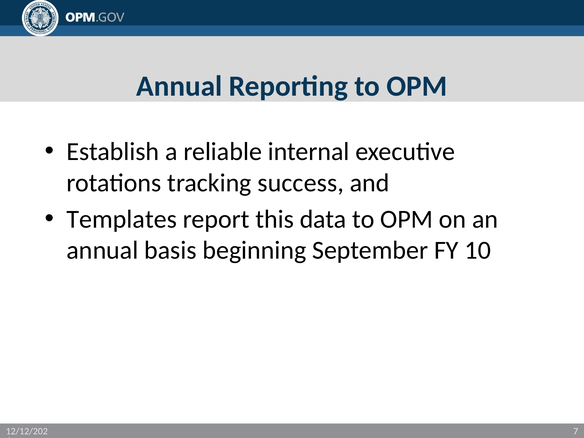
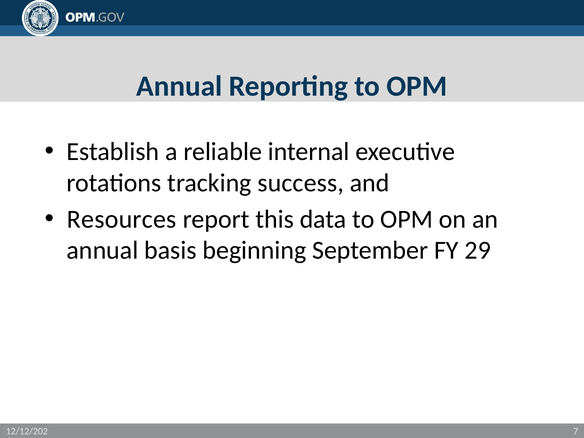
Templates: Templates -> Resources (122, 219)
10: 10 -> 29 (478, 250)
